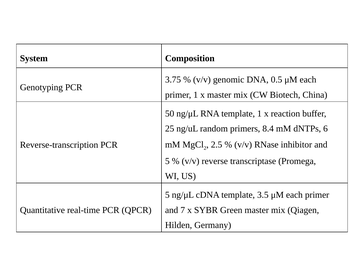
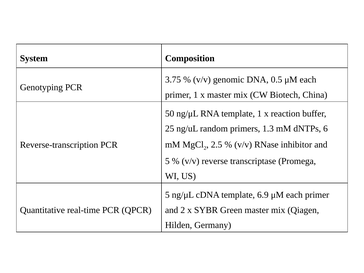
8.4: 8.4 -> 1.3 (268, 129)
3.5: 3.5 -> 6.9 (263, 195)
and 7: 7 -> 2 (183, 210)
